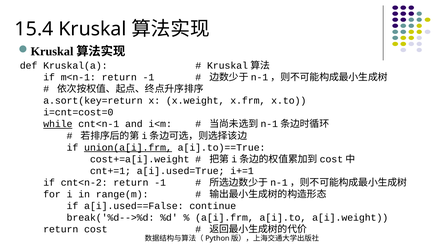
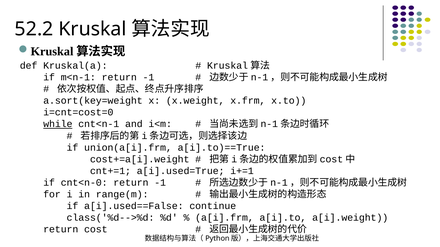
15.4: 15.4 -> 52.2 (34, 29)
a.sort(key=return: a.sort(key=return -> a.sort(key=weight (93, 101)
union(a[i].frm underline: present -> none (128, 148)
cnt<n-2: cnt<n-2 -> cnt<n-0 (84, 183)
break('%d-->%d: break('%d-->%d -> class('%d-->%d (111, 218)
